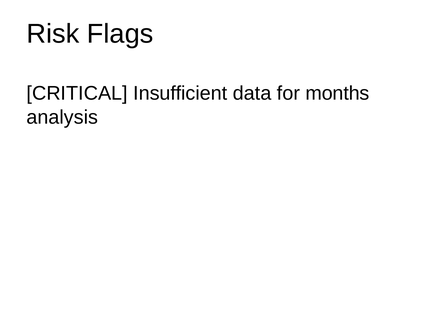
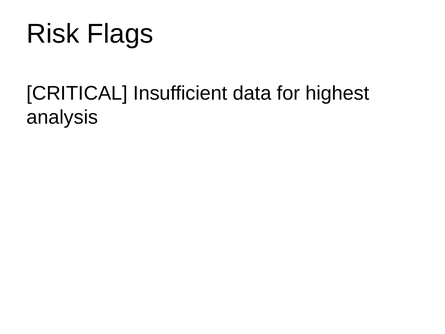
months: months -> highest (337, 93)
